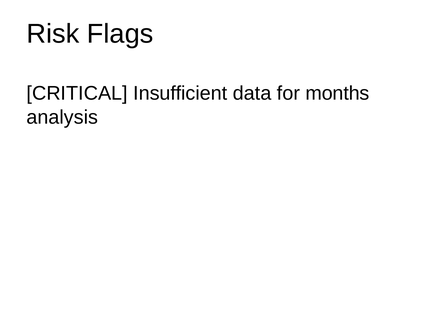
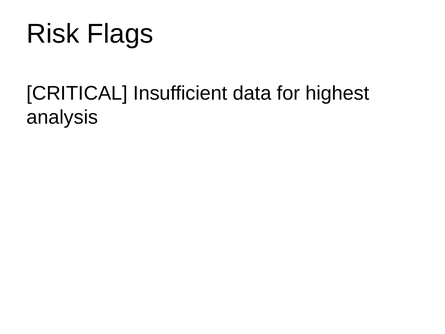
months: months -> highest (337, 93)
